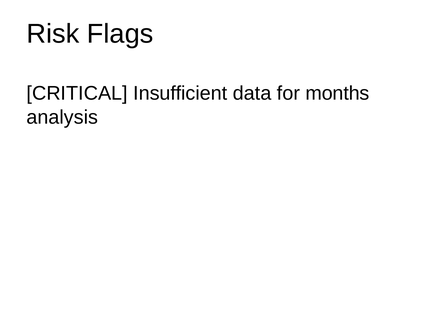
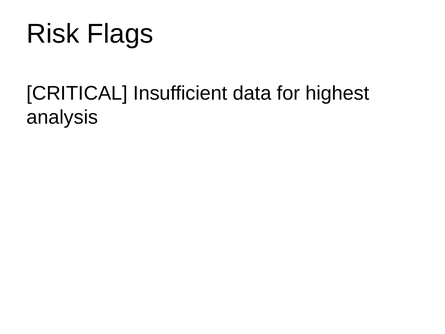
months: months -> highest (337, 93)
